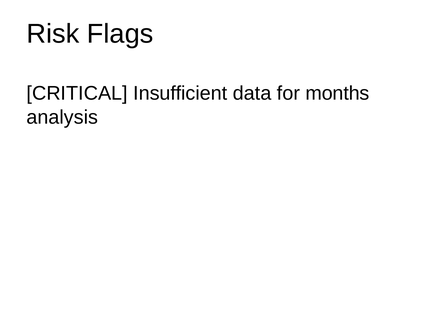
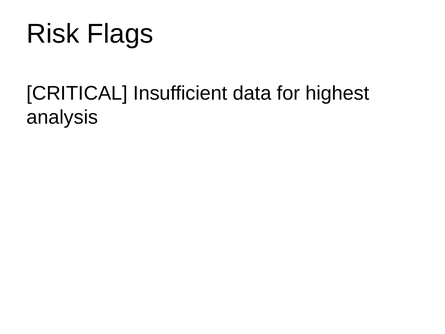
months: months -> highest (337, 93)
